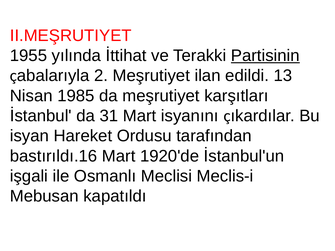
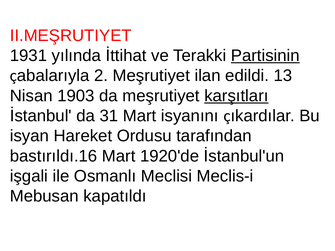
1955: 1955 -> 1931 (28, 56)
1985: 1985 -> 1903 (76, 96)
karşıtları underline: none -> present (236, 96)
